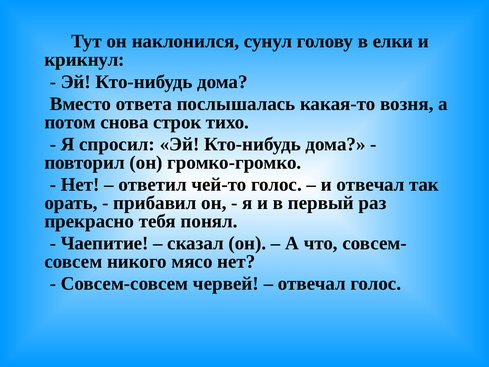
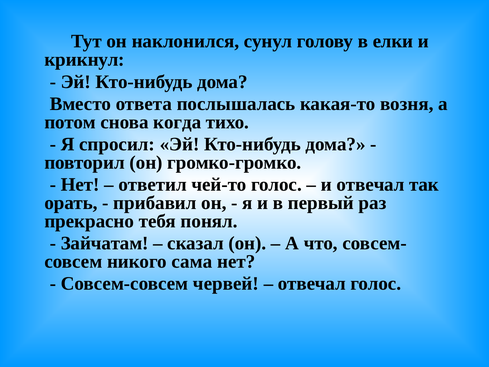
строк: строк -> когда (177, 122)
Чаепитие: Чаепитие -> Зайчатам (105, 243)
мясо: мясо -> сама (192, 261)
